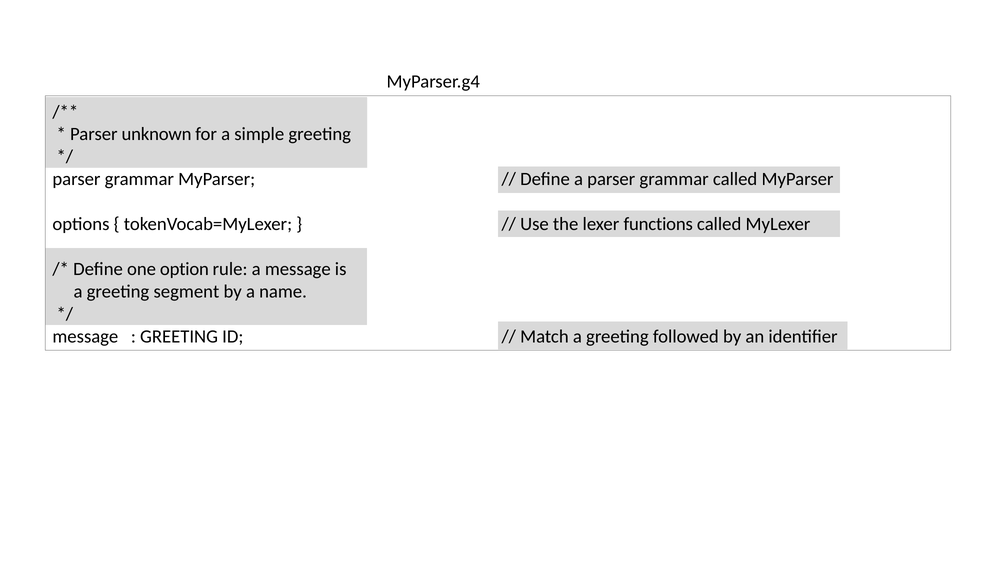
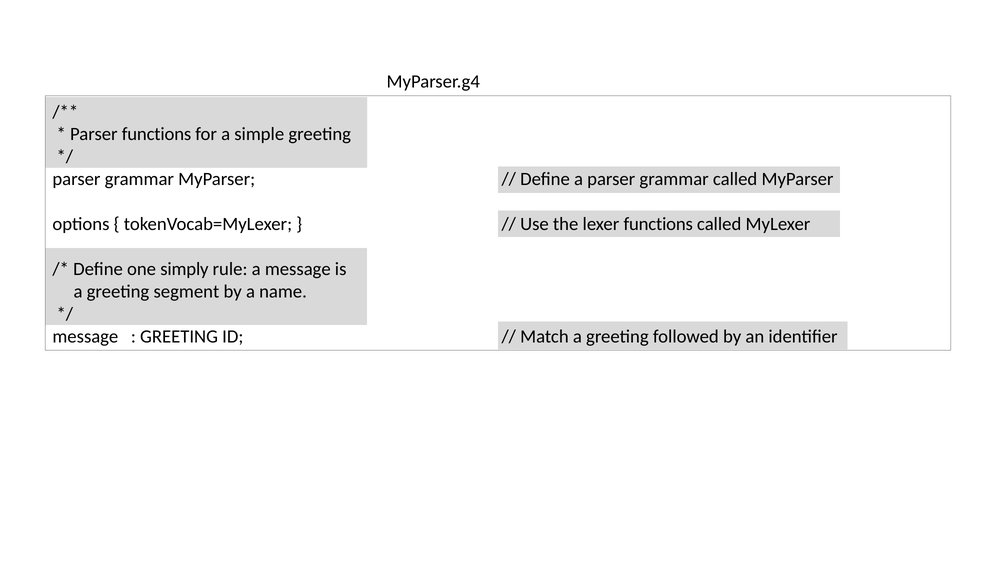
Parser unknown: unknown -> functions (157, 134)
option: option -> simply (184, 269)
